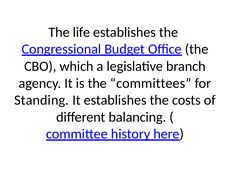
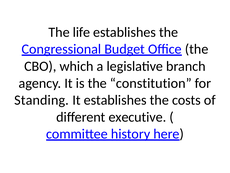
committees: committees -> constitution (151, 83)
balancing: balancing -> executive (137, 117)
